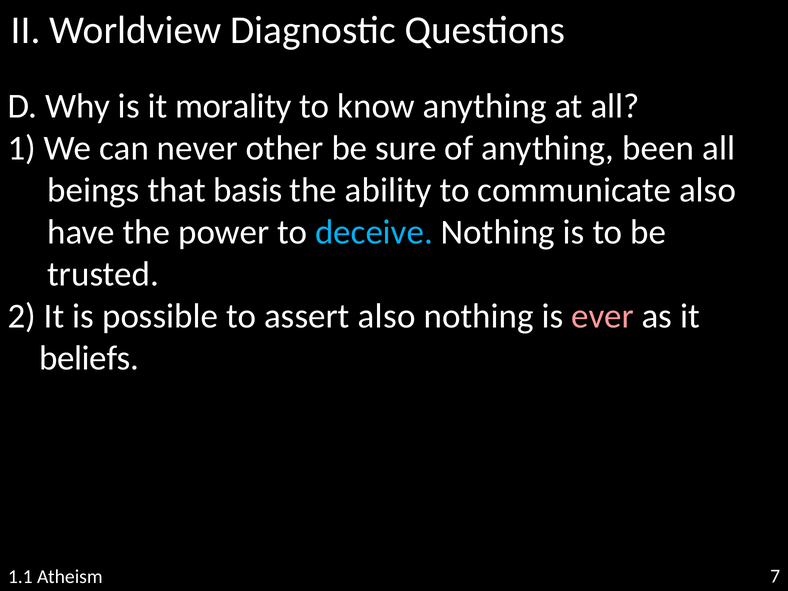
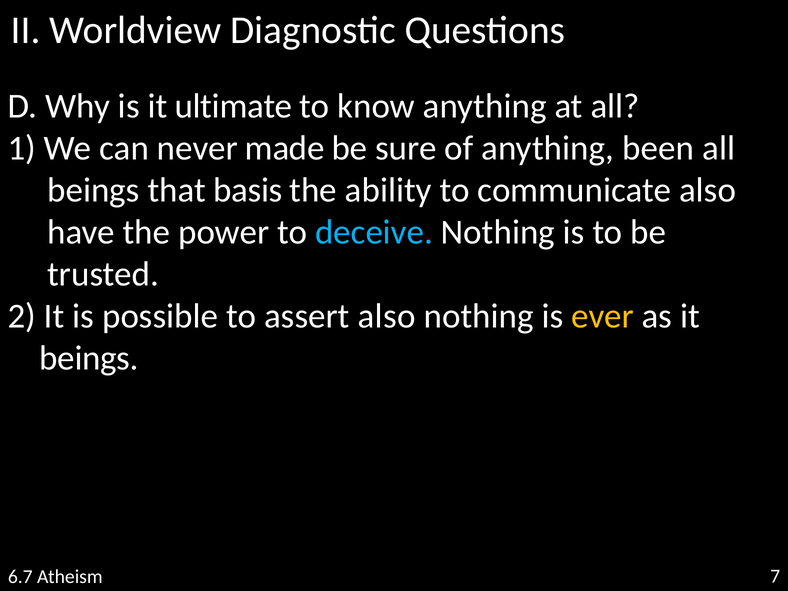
morality: morality -> ultimate (234, 106)
other: other -> made (285, 148)
ever colour: pink -> yellow (602, 316)
beliefs: beliefs -> beings (89, 358)
1.1: 1.1 -> 6.7 (20, 577)
